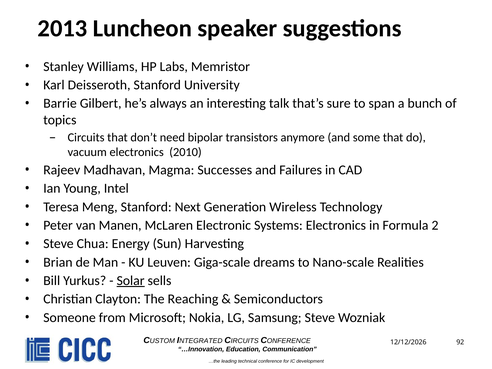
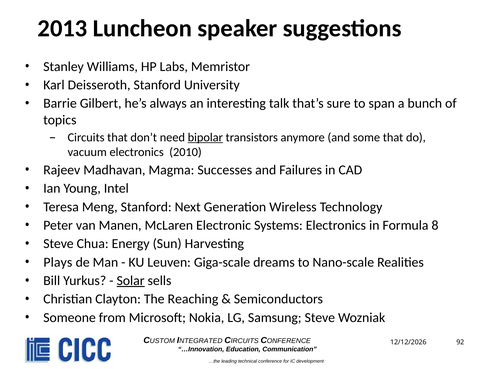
bipolar underline: none -> present (205, 137)
2: 2 -> 8 (435, 225)
Brian: Brian -> Plays (58, 262)
